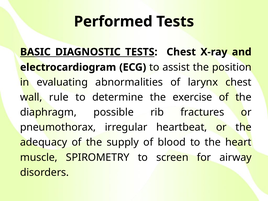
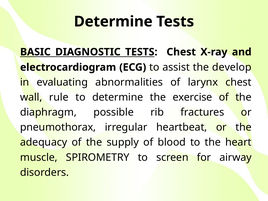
Performed: Performed -> Determine (113, 22)
position: position -> develop (232, 67)
